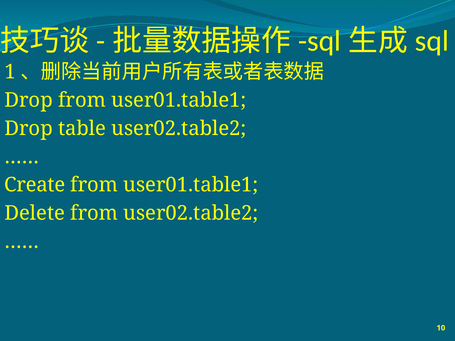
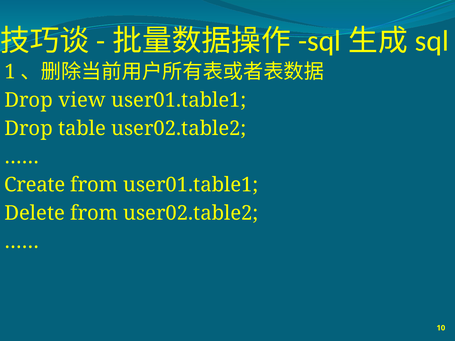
Drop from: from -> view (82, 100)
